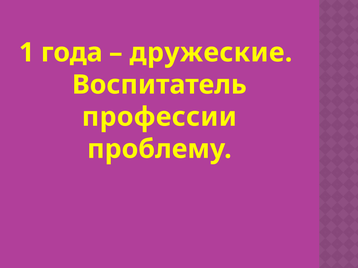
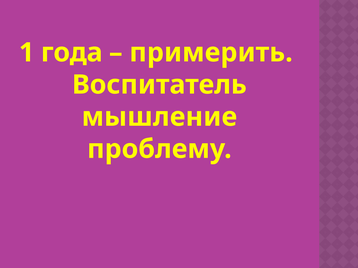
дружеские: дружеские -> примерить (211, 53)
профессии: профессии -> мышление (159, 117)
